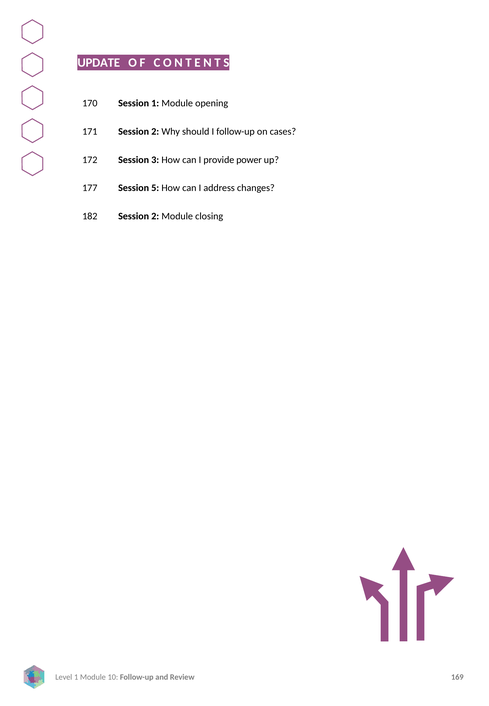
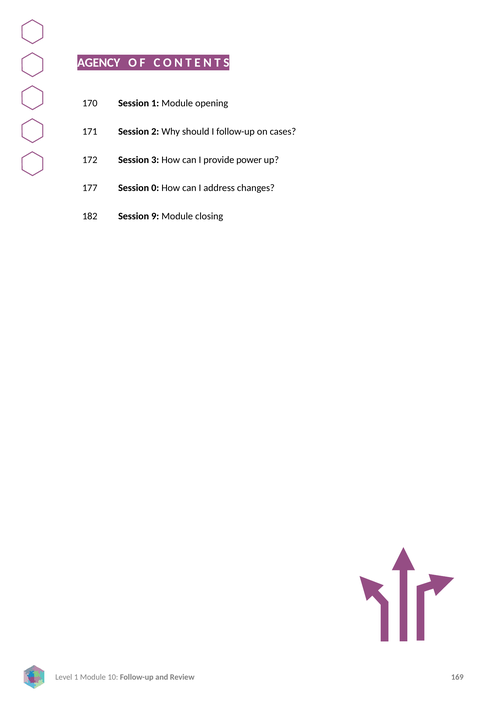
UPDATE: UPDATE -> AGENCY (99, 63)
5: 5 -> 0 (155, 188)
2: 2 -> 9 (155, 216)
